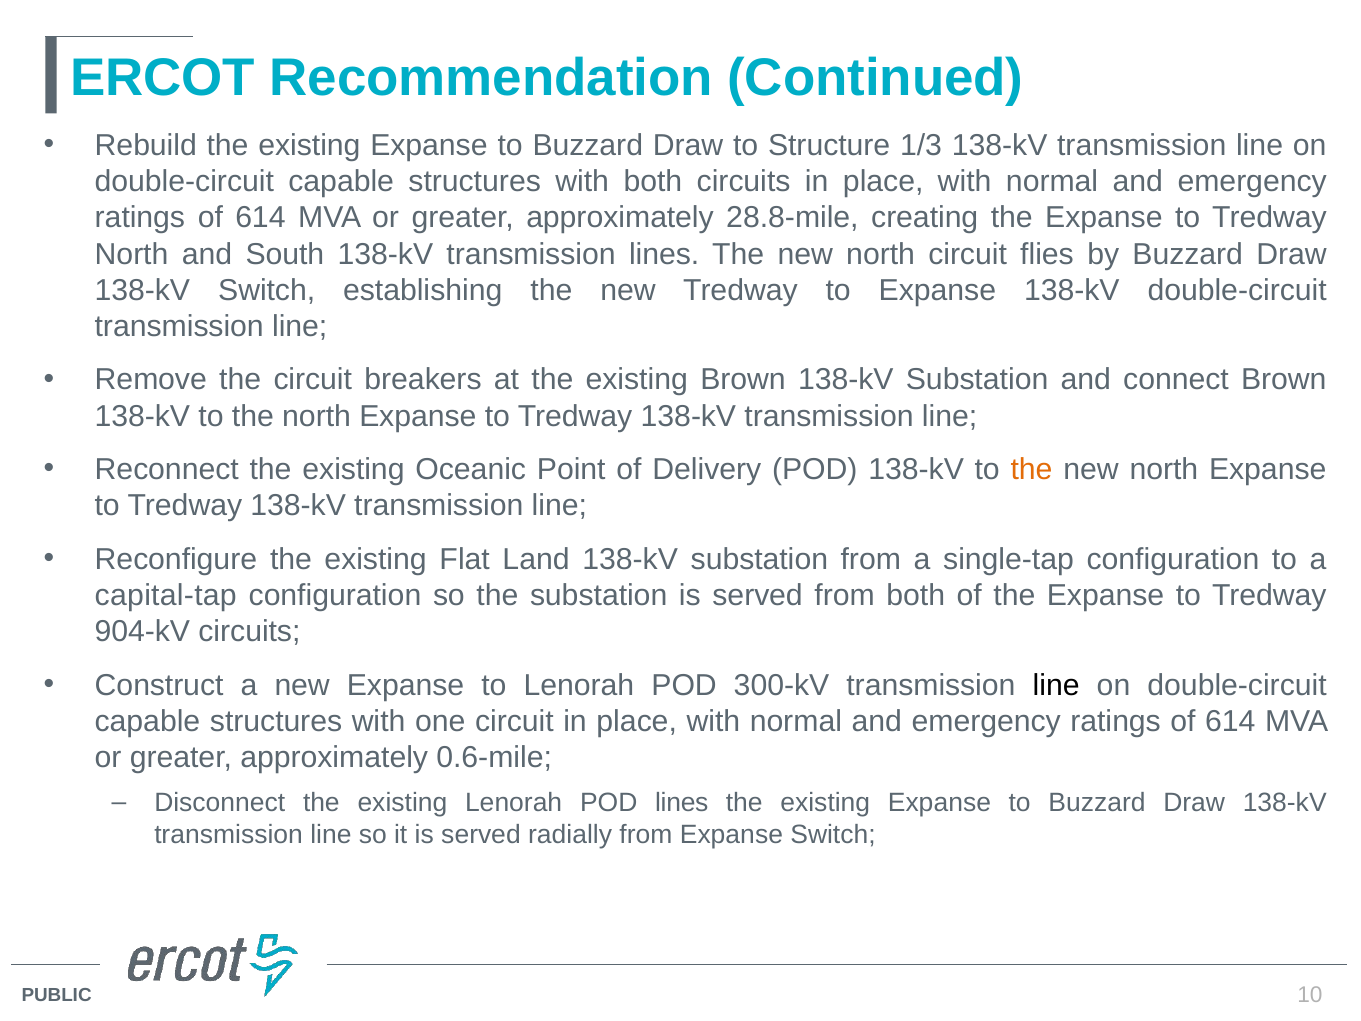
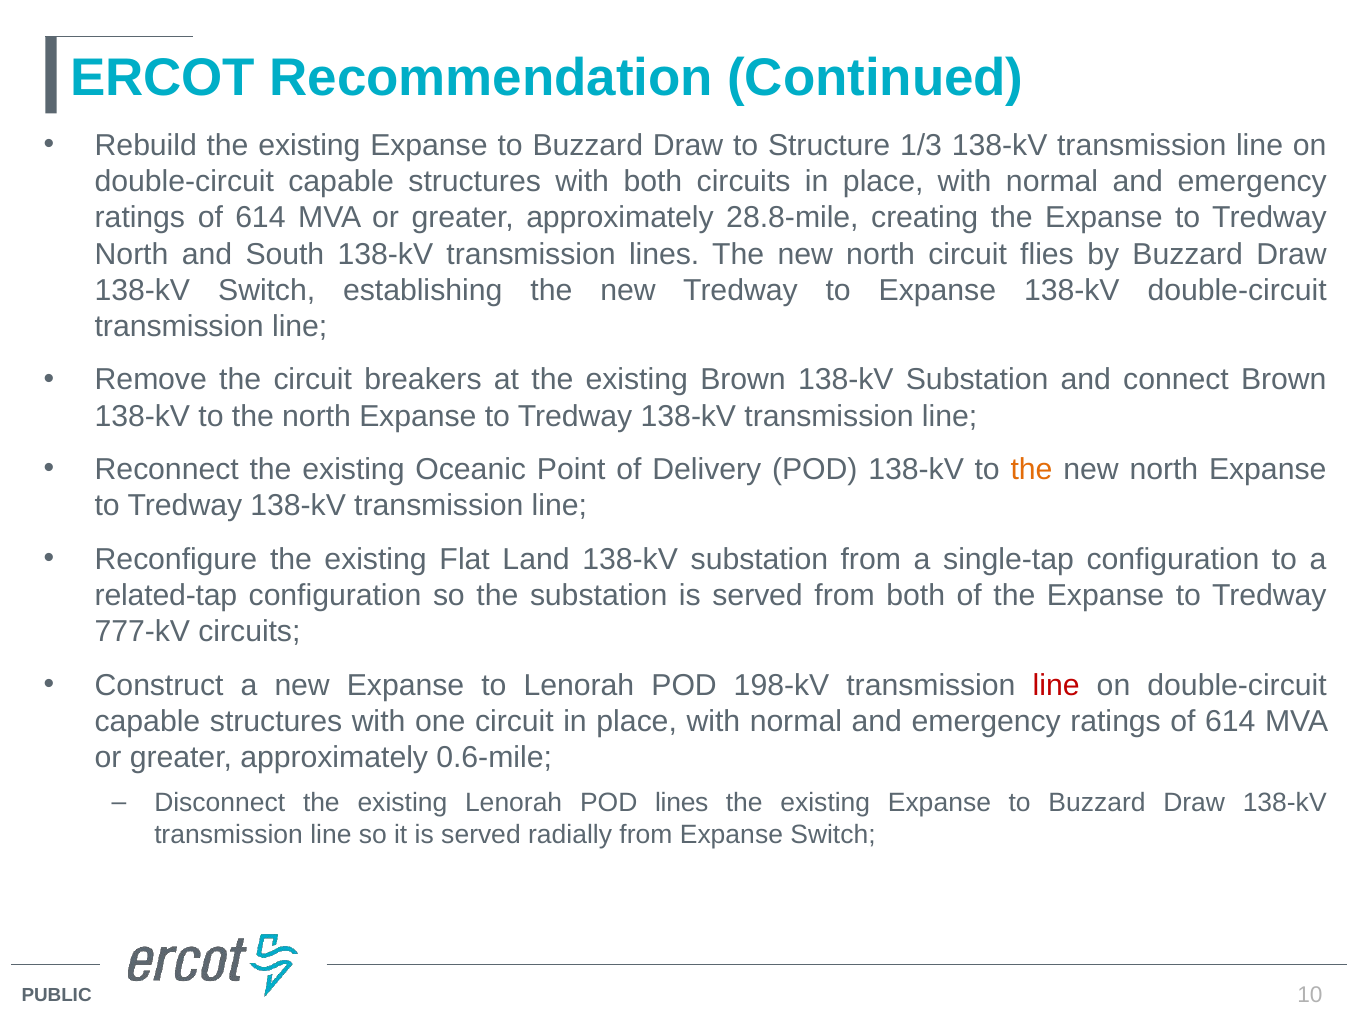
capital-tap: capital-tap -> related-tap (166, 595)
904-kV: 904-kV -> 777-kV (142, 632)
300-kV: 300-kV -> 198-kV (782, 685)
line colour: black -> red (1056, 685)
